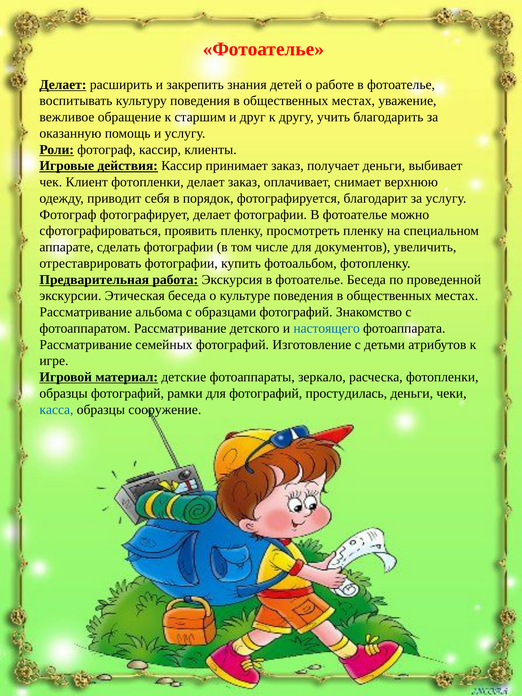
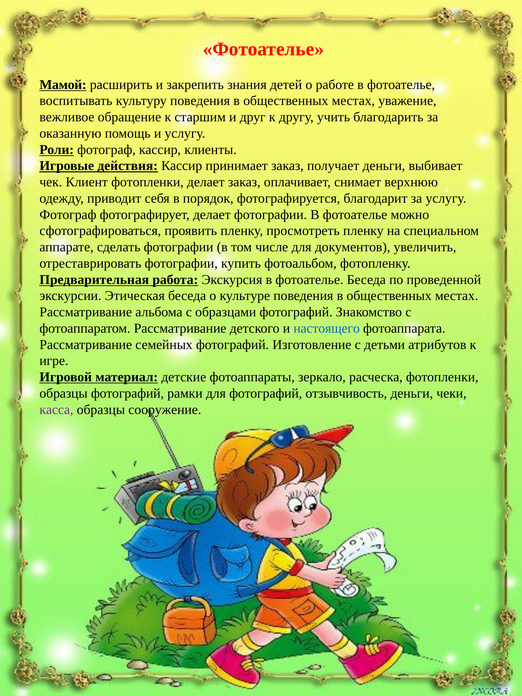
Делает: Делает -> Мамой (63, 85)
простудилась: простудилась -> отзывчивость (346, 393)
касса colour: blue -> purple (56, 410)
